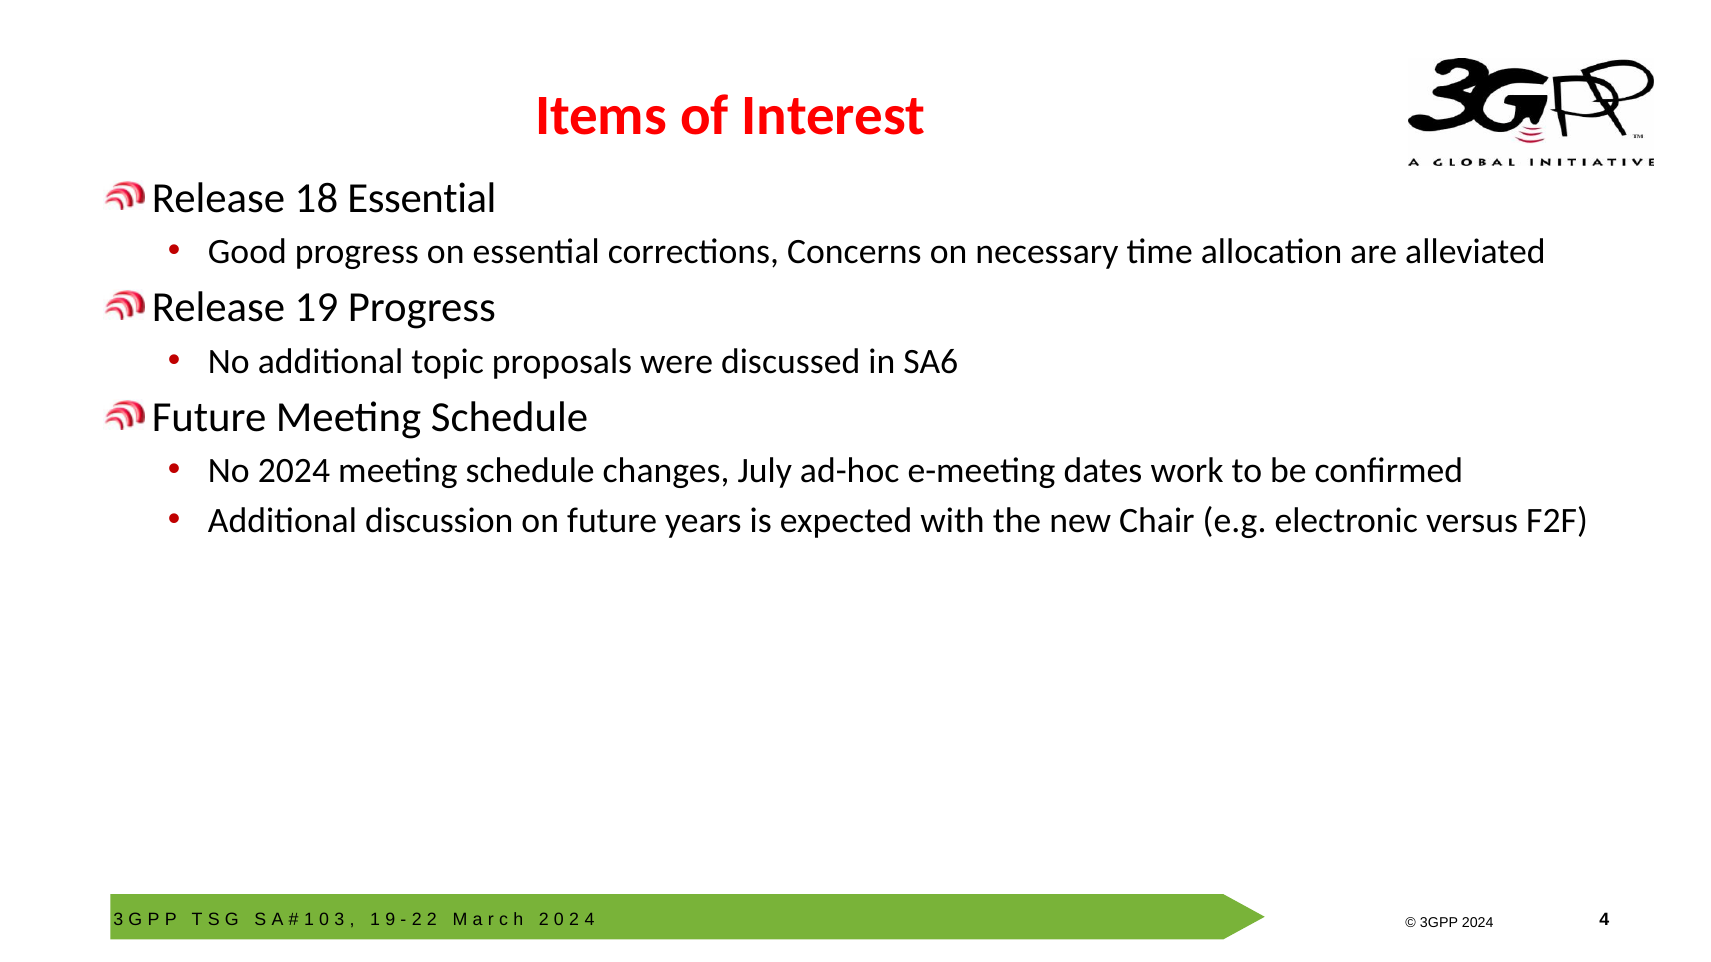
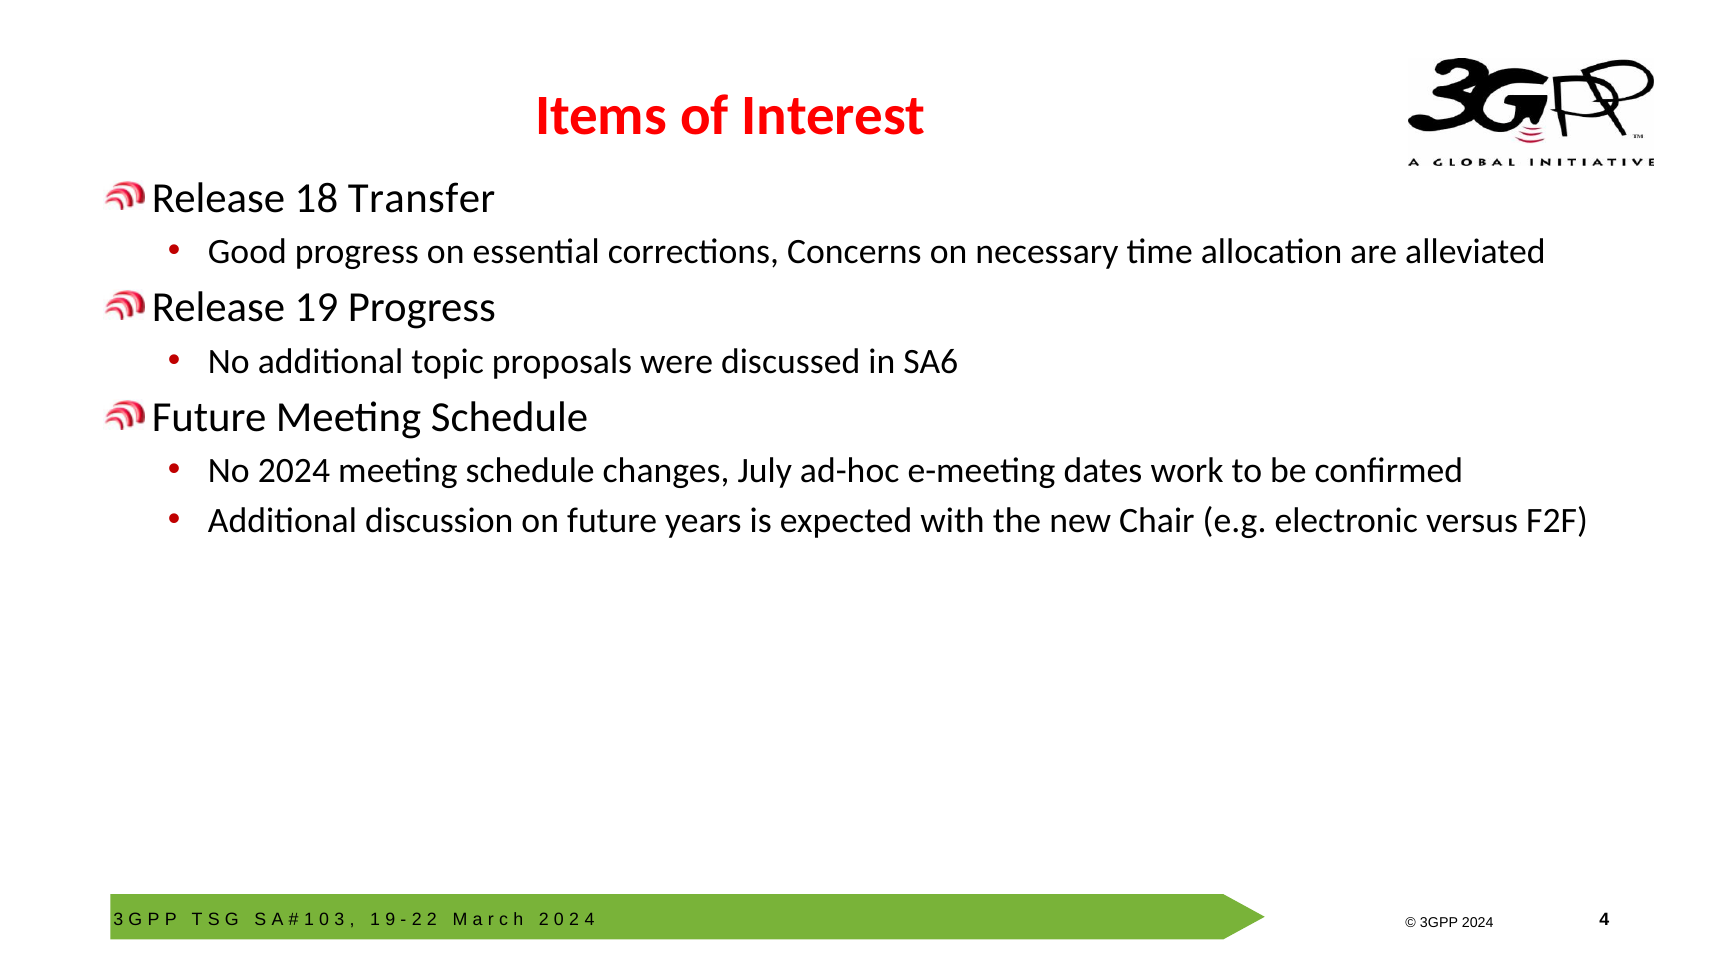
18 Essential: Essential -> Transfer (422, 198)
